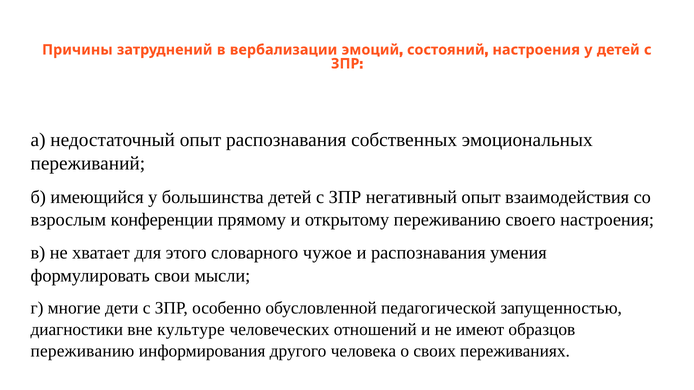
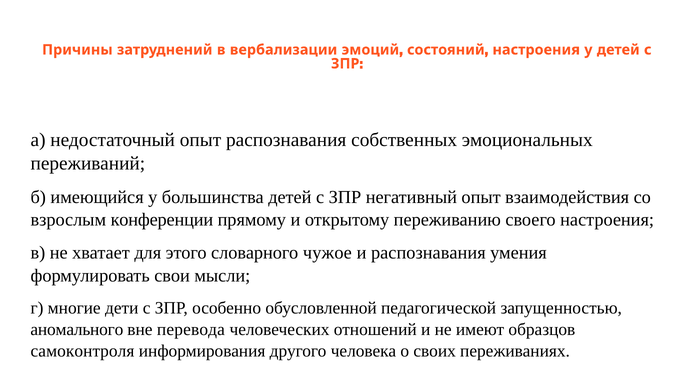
диагностики: диагностики -> аномального (77, 330)
культуре: культуре -> перевода (191, 330)
переживанию: переживанию -> самоконтроля (83, 351)
